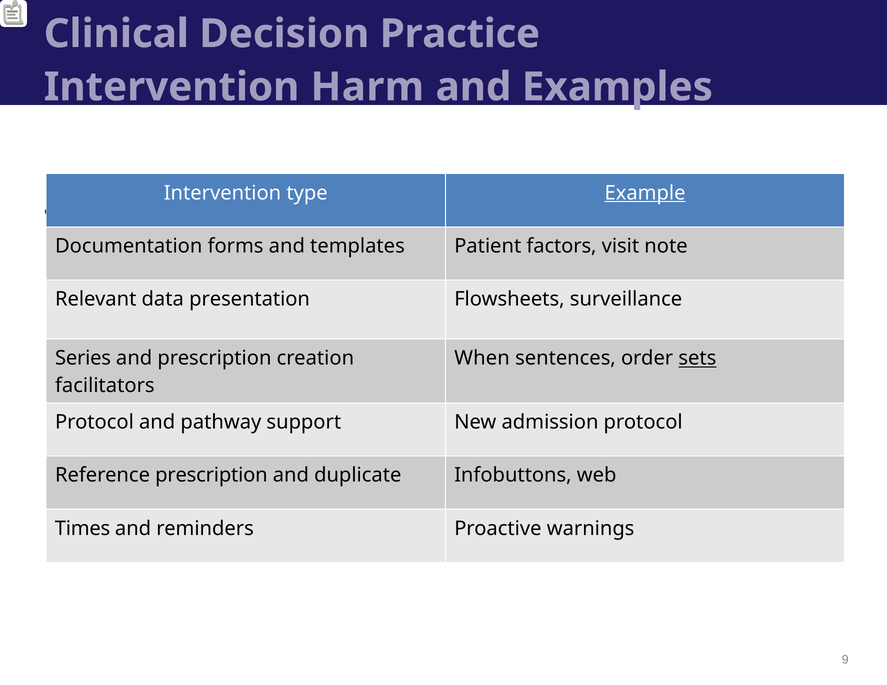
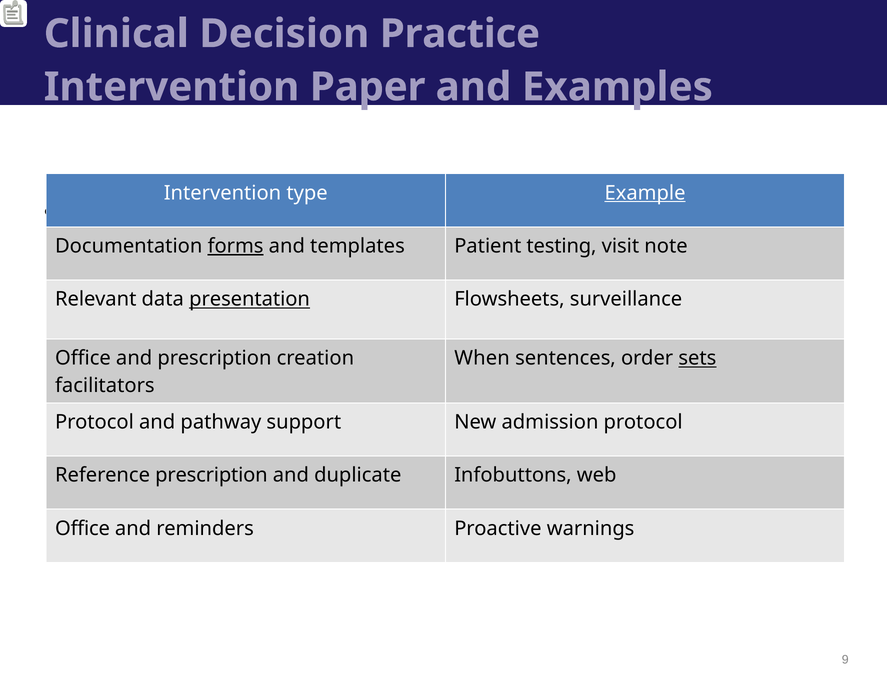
Harm: Harm -> Paper (368, 87)
forms underline: none -> present (236, 246)
factors: factors -> testing (562, 246)
presentation underline: none -> present (250, 299)
Series: Series -> Office (83, 359)
Times: Times -> Office (83, 529)
